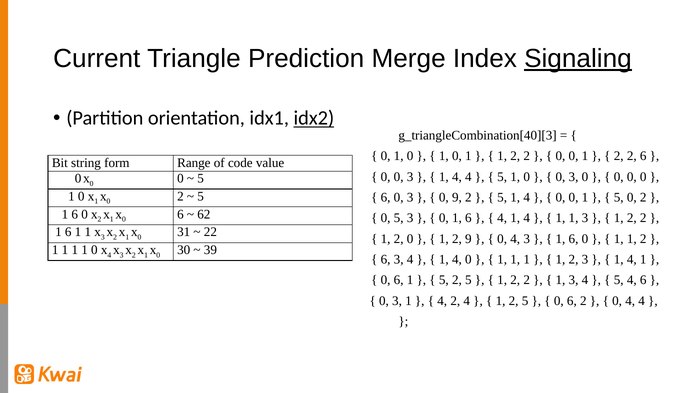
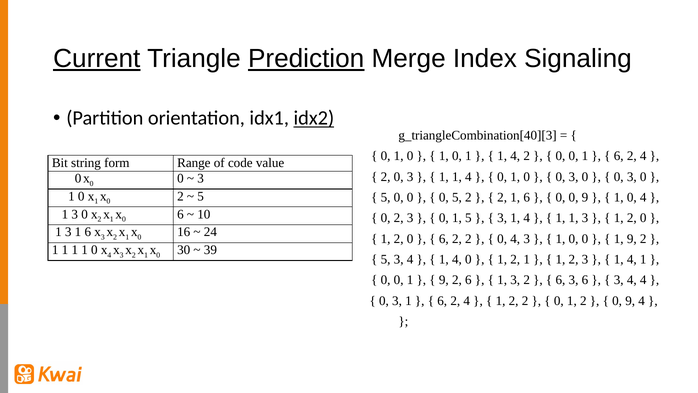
Current underline: none -> present (97, 59)
Prediction underline: none -> present (306, 59)
Signaling underline: present -> none (578, 59)
2: 2 -> 4 (515, 156)
2: 2 -> 6 (619, 156)
6: 6 -> 4 (643, 156)
0: 0 -> 2 (386, 177)
4: 4 -> 1 (457, 177)
5: 5 -> 0 (502, 177)
0: 0 -> 3 (632, 177)
5: 5 -> 3 (201, 178)
6: 6 -> 5 (386, 197)
3: 3 -> 0 (410, 197)
0 9: 9 -> 5 (457, 197)
5: 5 -> 2 (502, 197)
4: 4 -> 6 (527, 197)
1: 1 -> 9 (585, 197)
5: 5 -> 1 (619, 197)
2: 2 -> 4 (643, 197)
6: 6 -> 3 (75, 214)
62: 62 -> 10 (204, 214)
5: 5 -> 2 (399, 218)
0 1 6: 6 -> 5 (468, 218)
4: 4 -> 3 (502, 218)
2: 2 -> 0 (643, 218)
6: 6 -> 3 (68, 232)
1: 1 -> 6 (88, 232)
31: 31 -> 16 (184, 232)
22: 22 -> 24 (210, 232)
1: 1 -> 6 (444, 239)
9: 9 -> 2 (468, 239)
6: 6 -> 0 (574, 239)
1: 1 -> 9 (632, 239)
6: 6 -> 5 (386, 259)
1: 1 -> 2 (515, 259)
6: 6 -> 0 (399, 280)
5: 5 -> 9 (444, 280)
5: 5 -> 6 (468, 280)
2: 2 -> 3 (515, 280)
1: 1 -> 6 (560, 280)
4: 4 -> 6 (585, 280)
5: 5 -> 3 (619, 280)
4 6: 6 -> 4 (643, 280)
4: 4 -> 6 (442, 301)
1 2 5: 5 -> 2 (525, 301)
6: 6 -> 1 (572, 301)
4: 4 -> 9 (630, 301)
